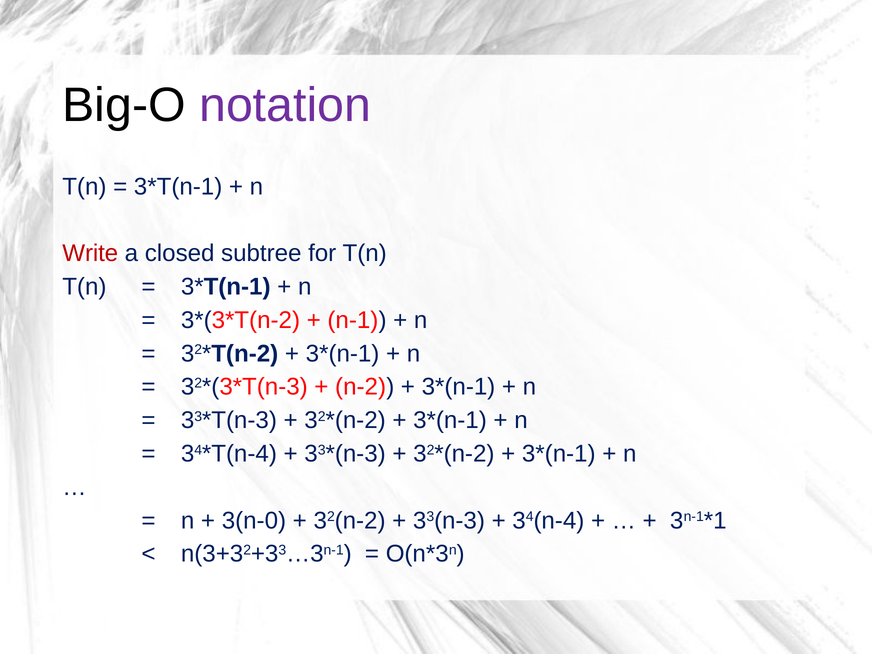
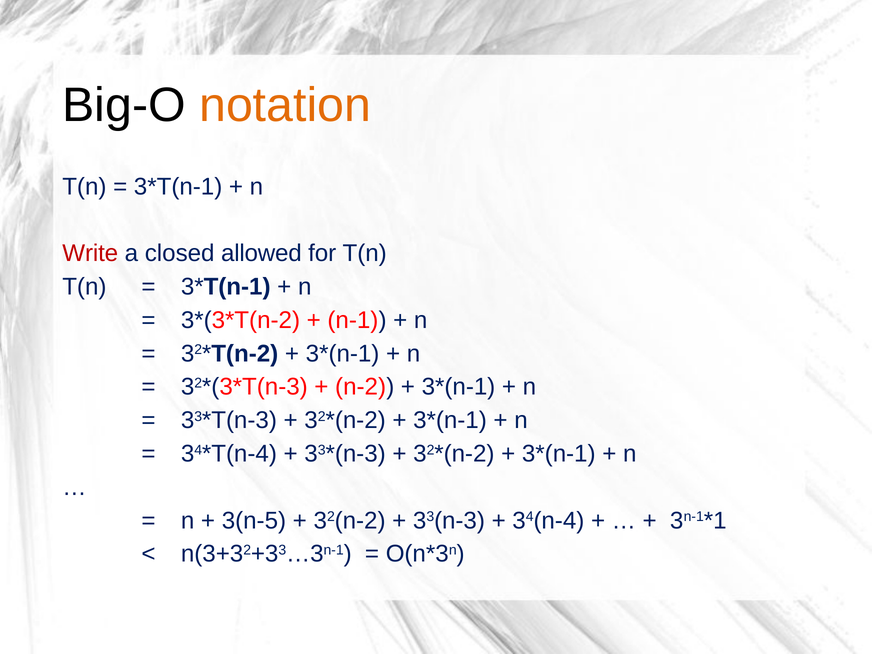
notation colour: purple -> orange (285, 105)
subtree: subtree -> allowed (261, 253)
3(n-0: 3(n-0 -> 3(n-5 (254, 520)
